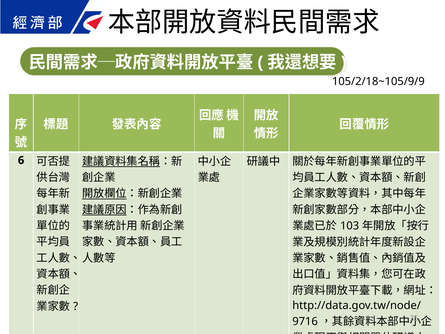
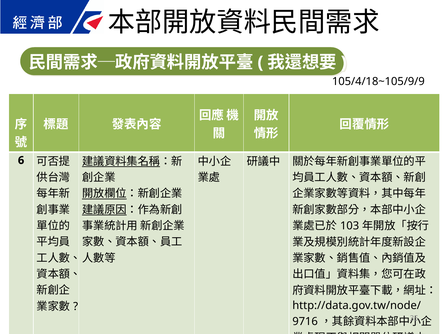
105/2/18~105/9/9: 105/2/18~105/9/9 -> 105/4/18~105/9/9 (378, 81)
